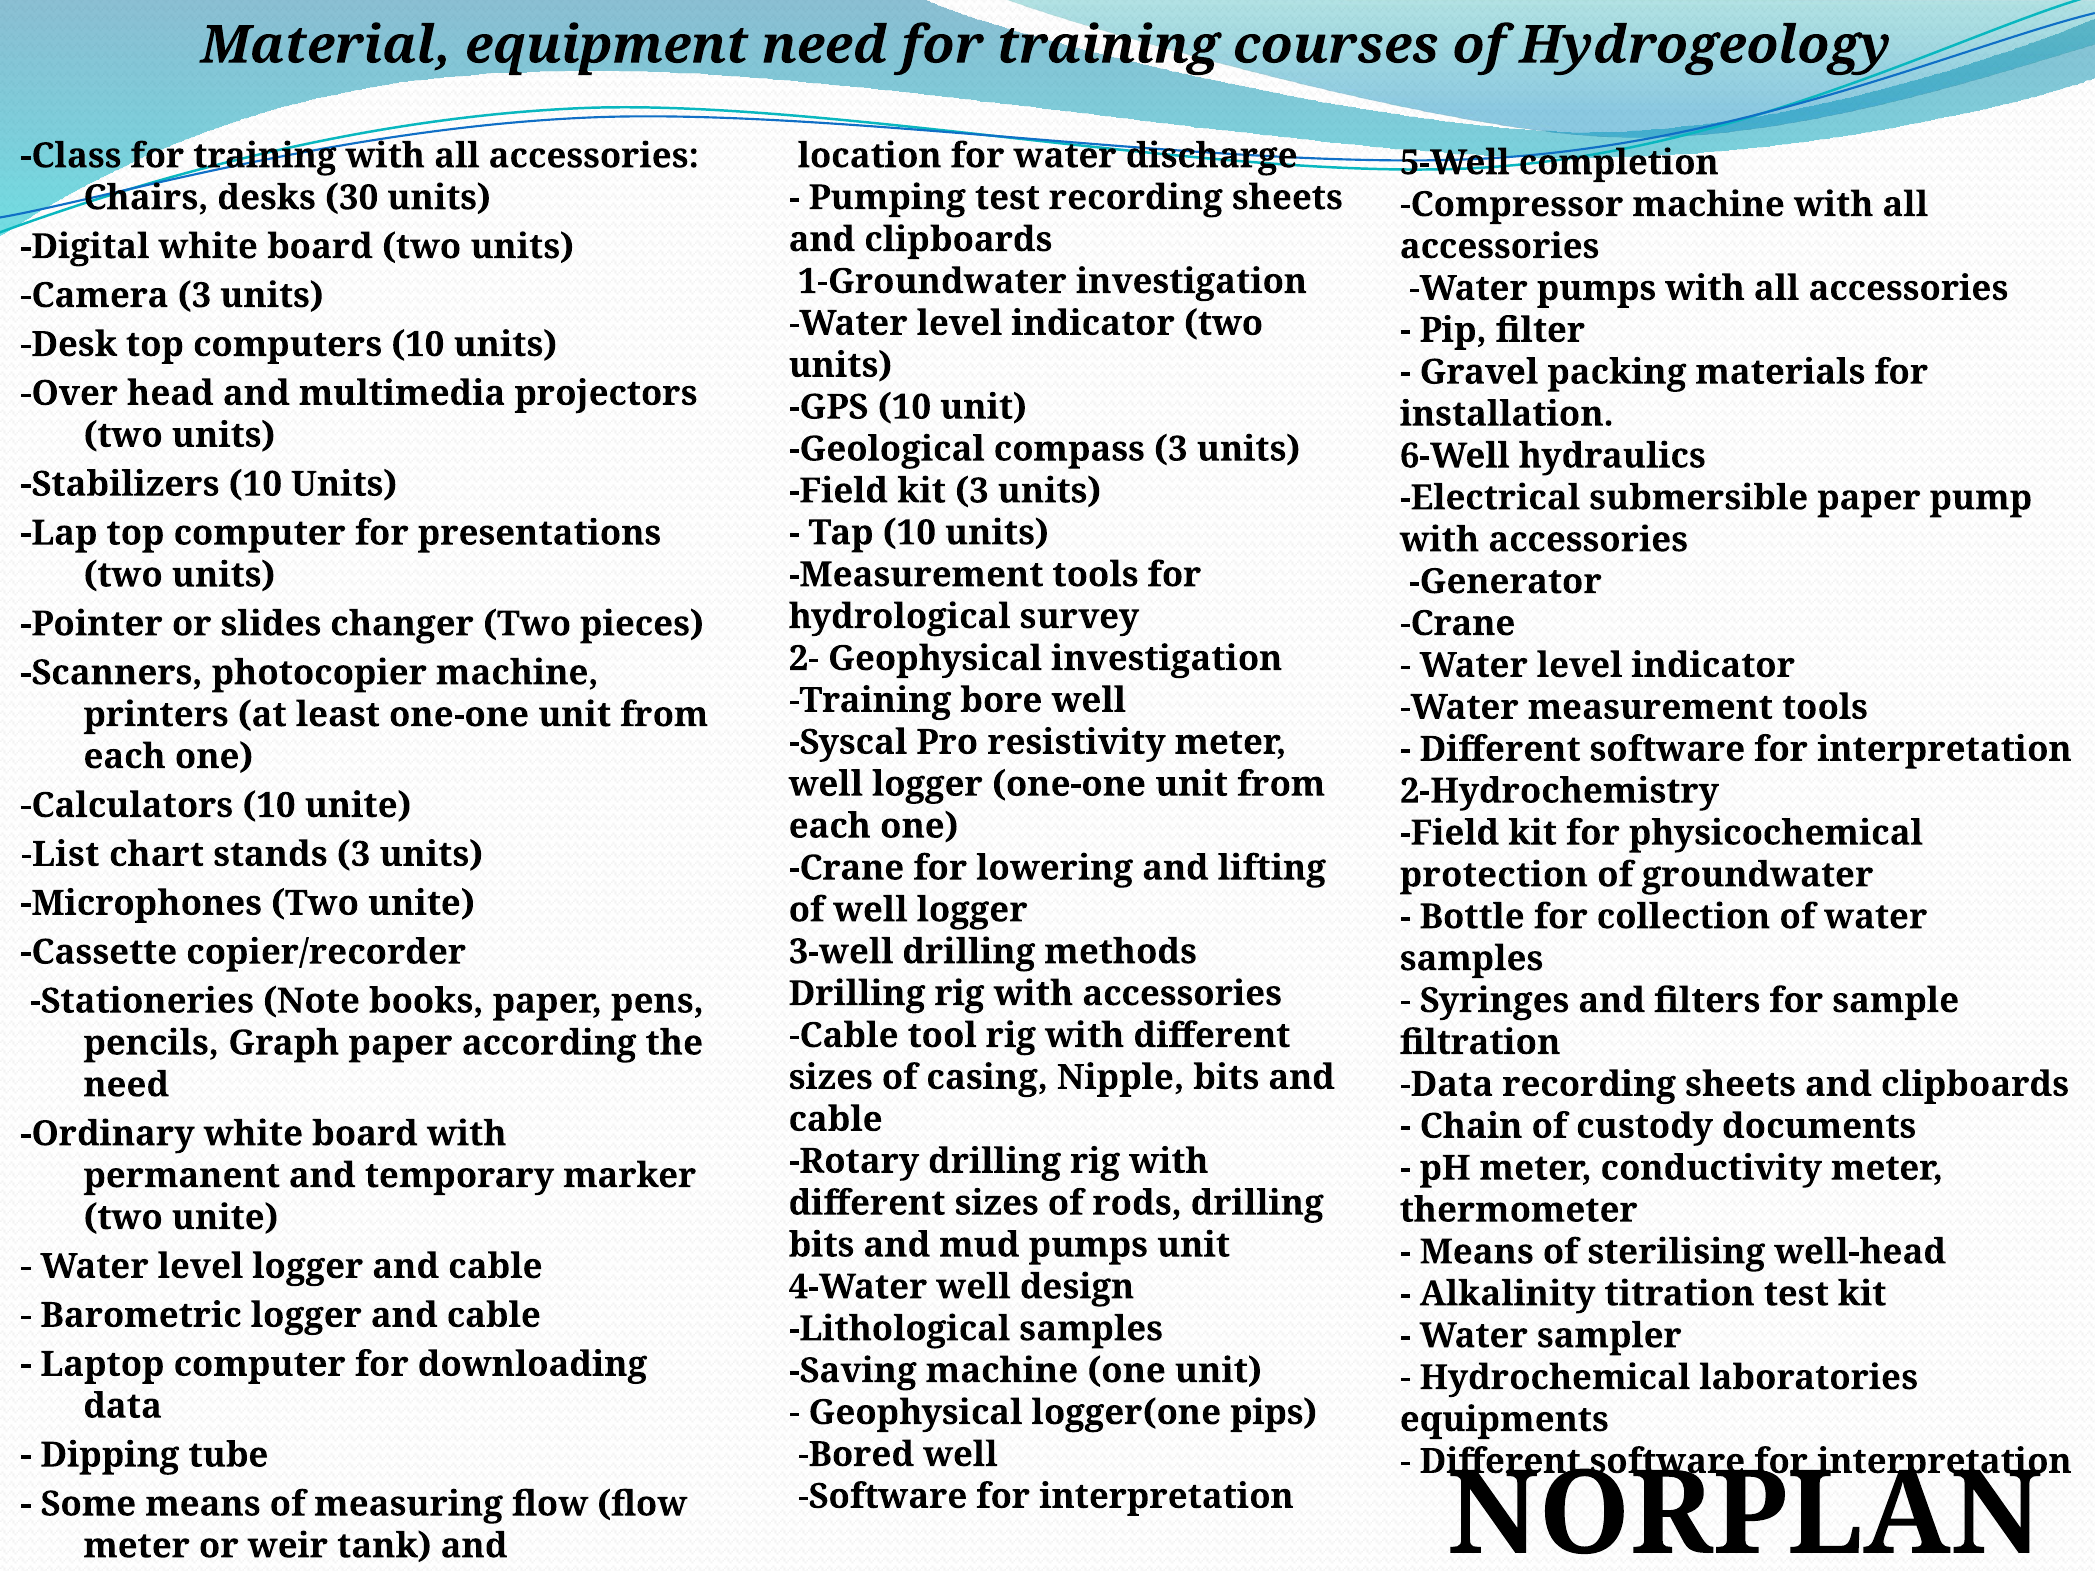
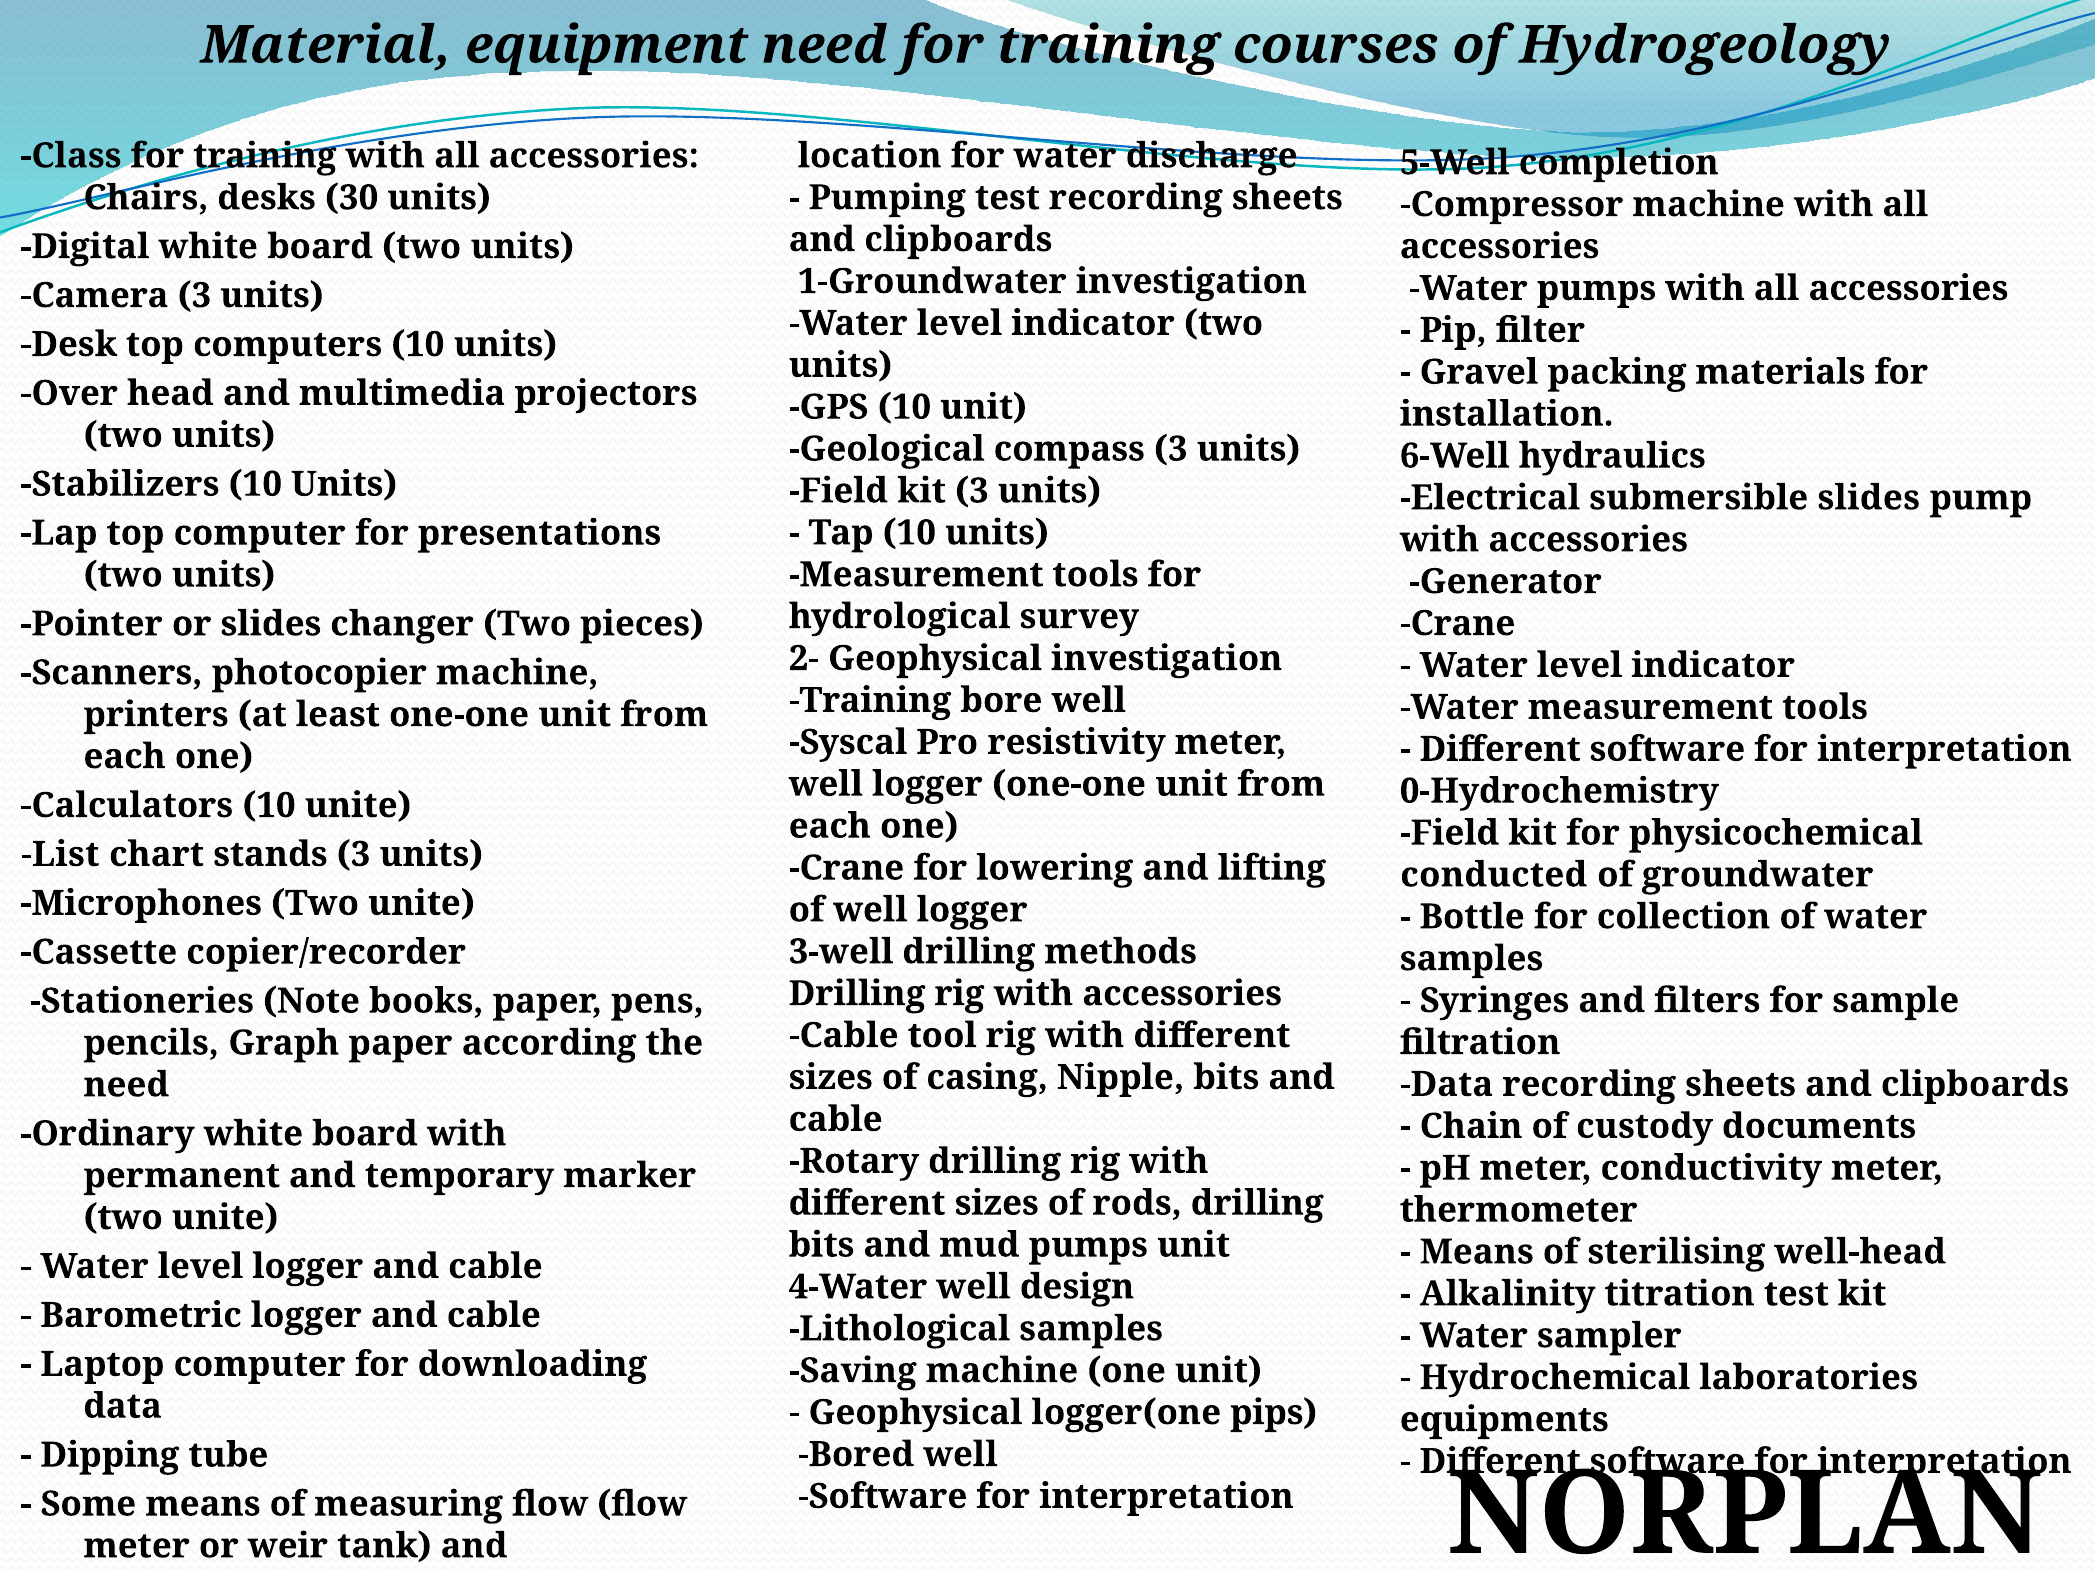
submersible paper: paper -> slides (1869, 498)
2-Hydrochemistry: 2-Hydrochemistry -> 0-Hydrochemistry (1559, 791)
protection: protection -> conducted (1494, 875)
